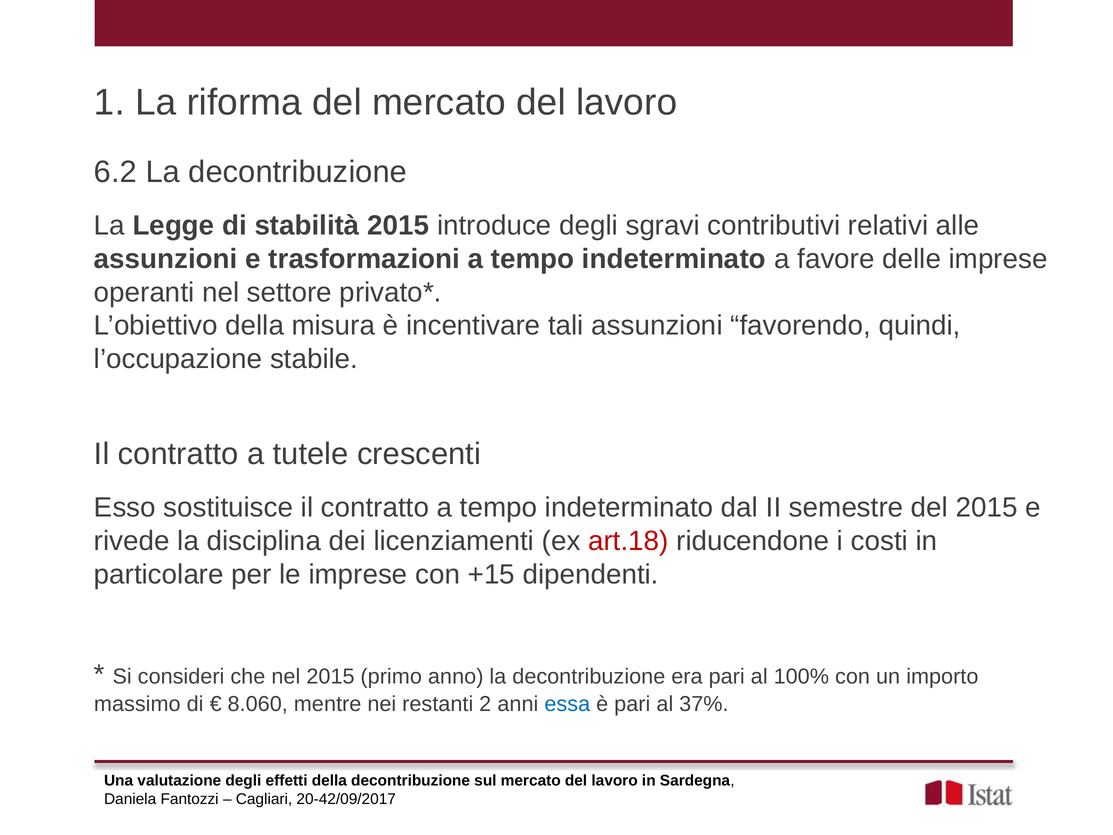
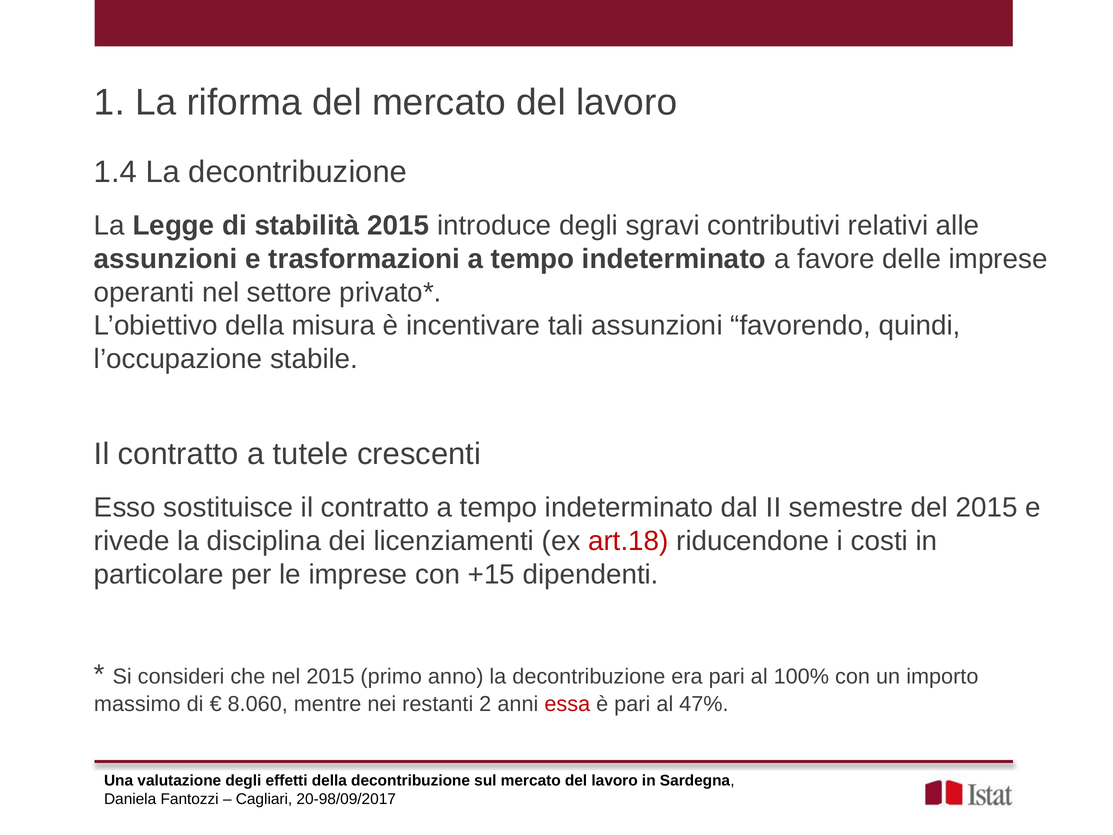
6.2: 6.2 -> 1.4 (115, 172)
essa colour: blue -> red (567, 704)
37%: 37% -> 47% (704, 704)
20-42/09/2017: 20-42/09/2017 -> 20-98/09/2017 (346, 799)
